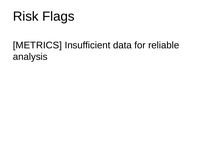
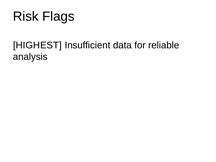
METRICS: METRICS -> HIGHEST (37, 45)
